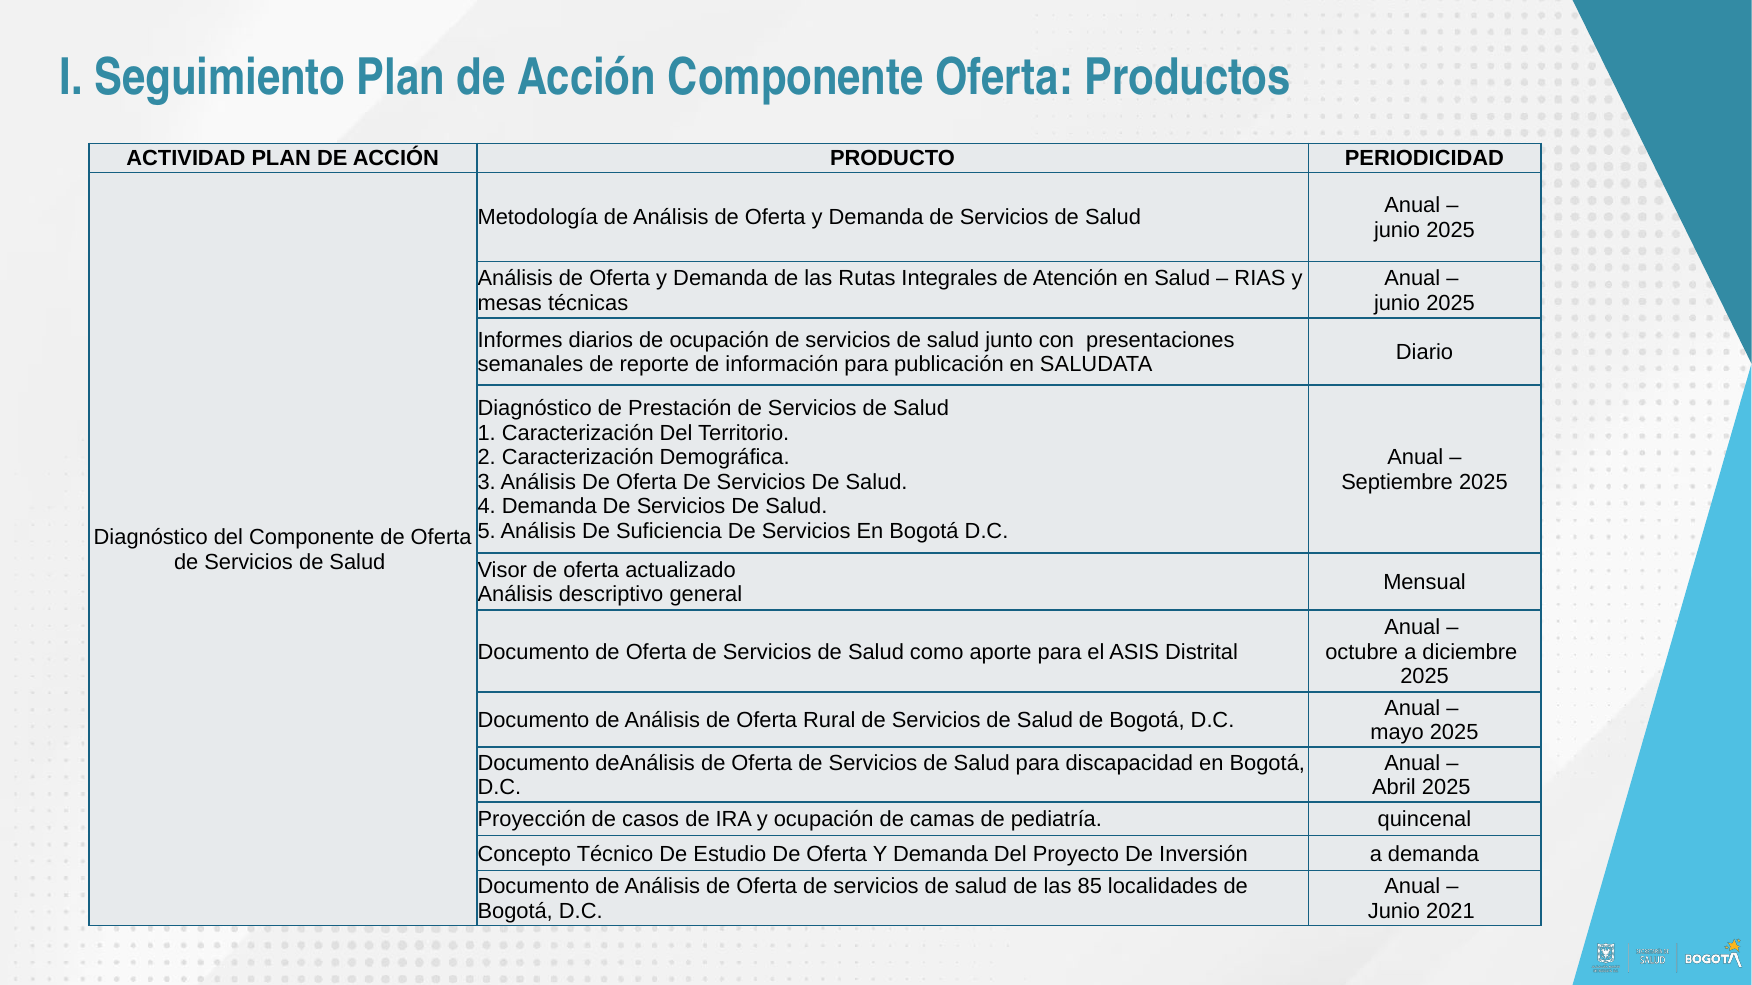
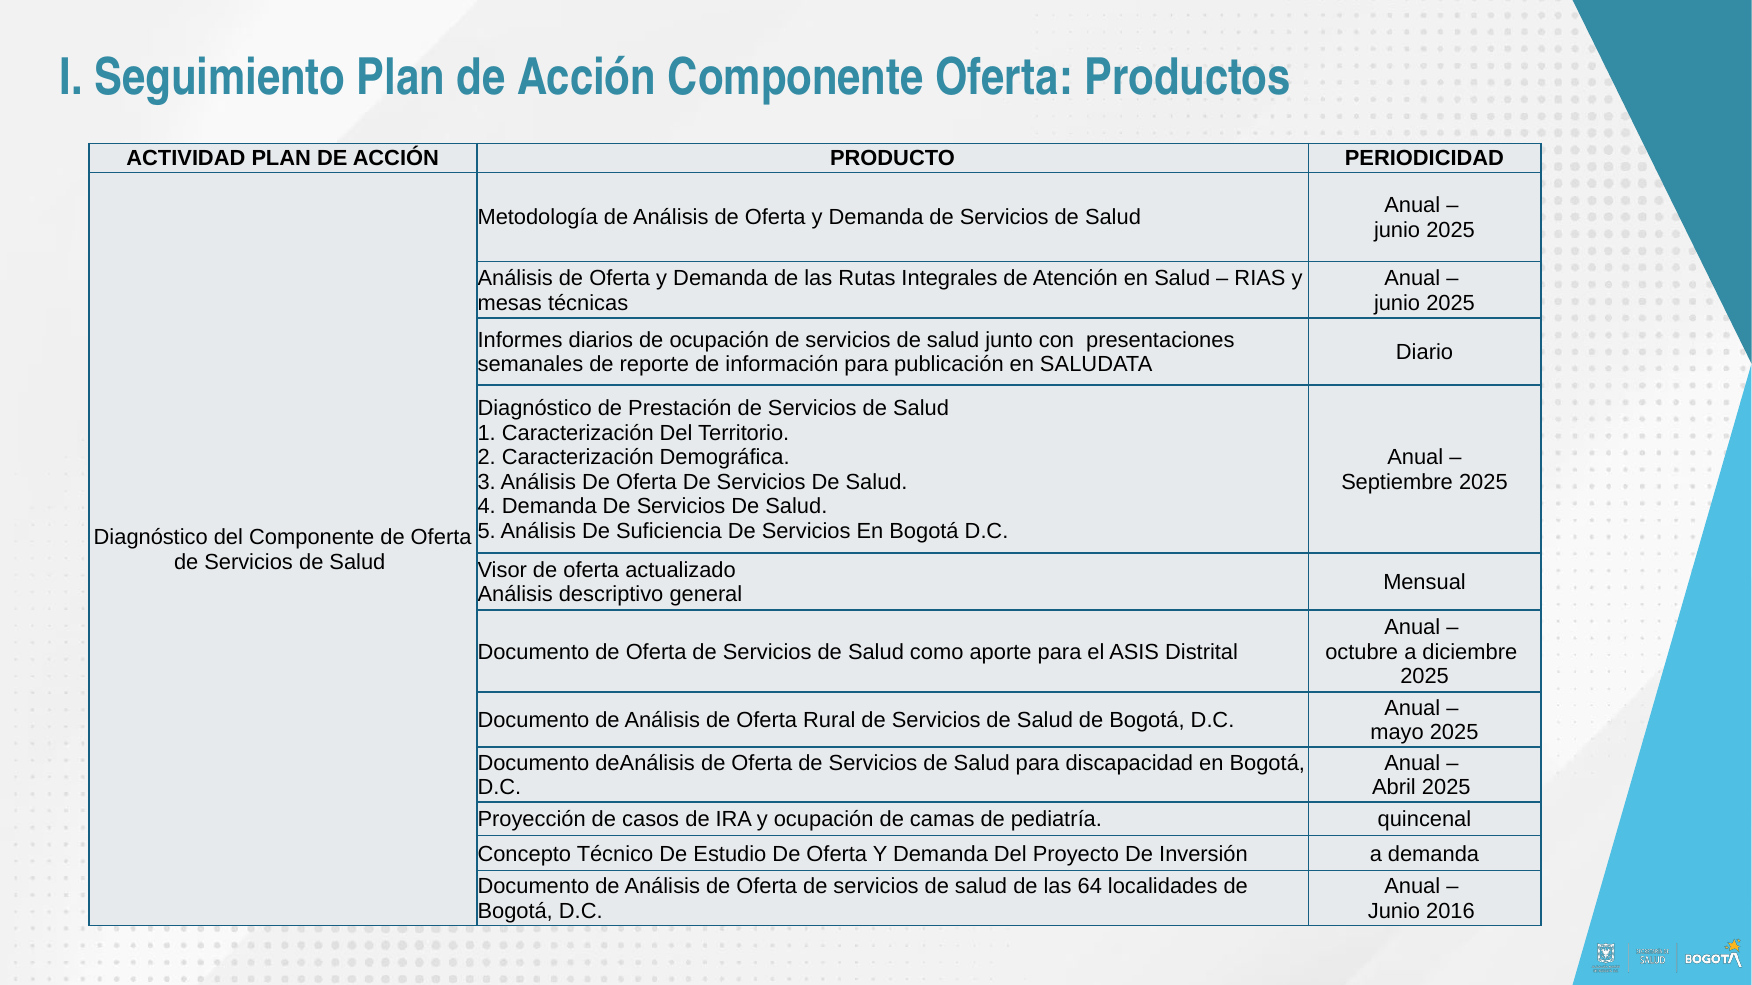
85: 85 -> 64 (1090, 887)
2021: 2021 -> 2016 (1450, 912)
